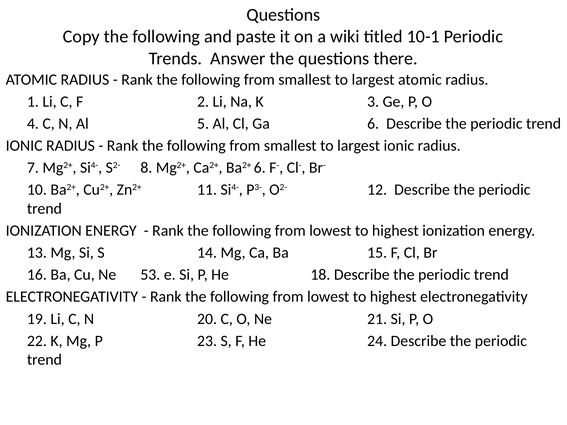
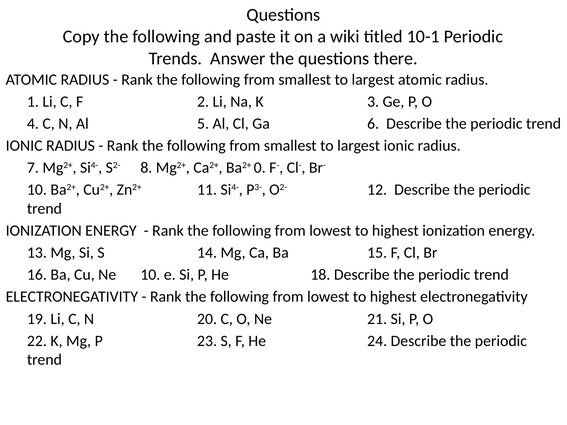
Ba2+ 6: 6 -> 0 (260, 168)
Ne 53: 53 -> 10 (150, 275)
